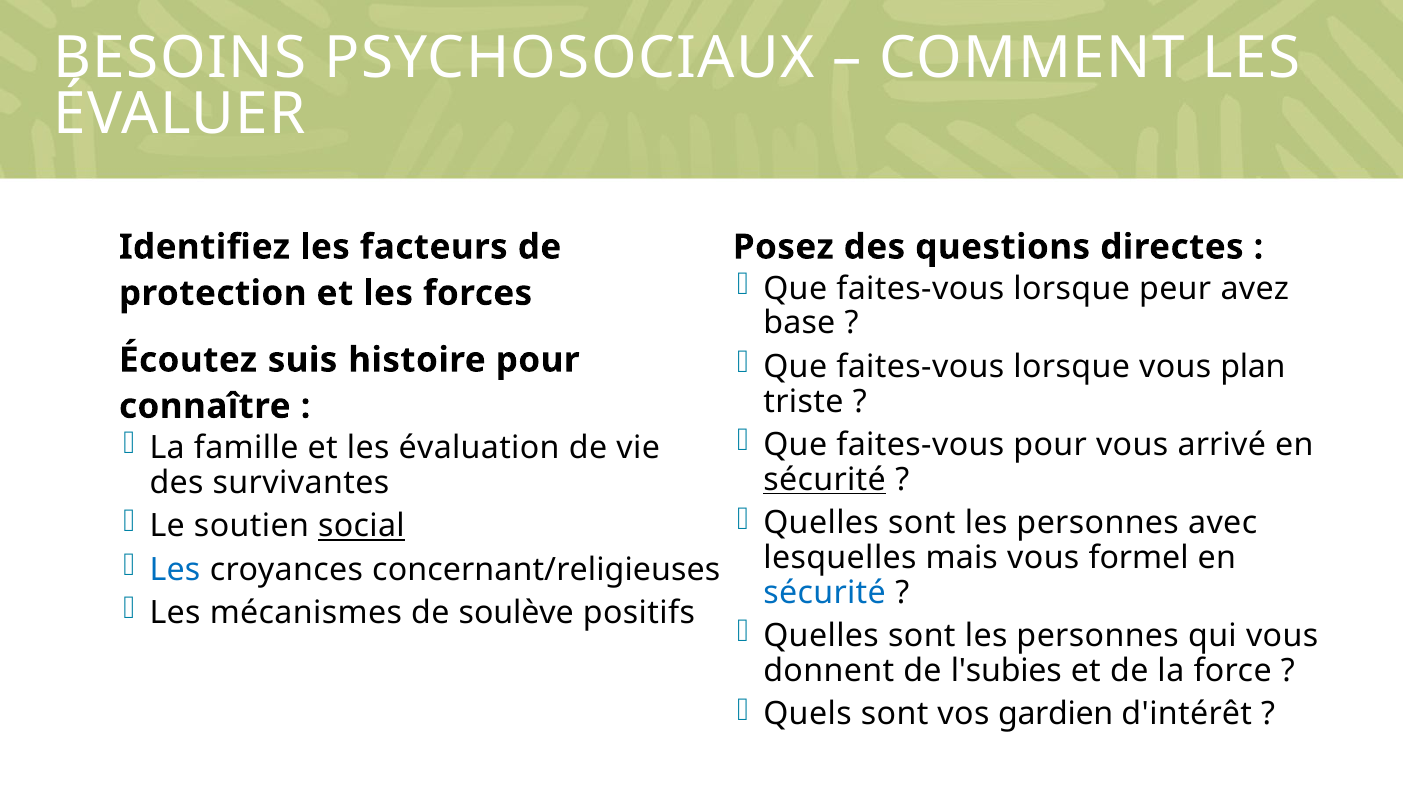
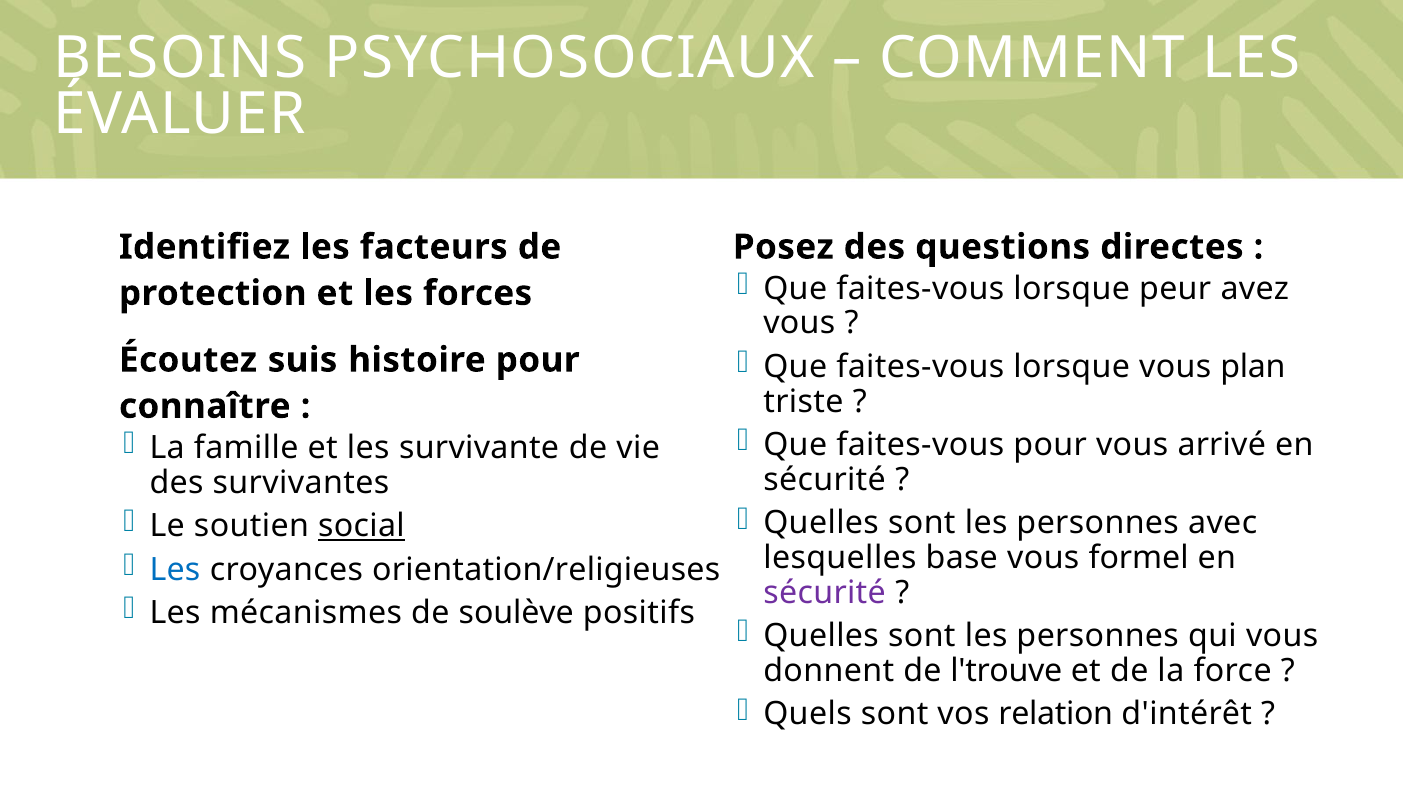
base: base -> vous (799, 323)
évaluation: évaluation -> survivante (479, 448)
sécurité underline: present -> none (825, 480)
mais: mais -> base (962, 558)
concernant/religieuses: concernant/religieuses -> orientation/religieuses (546, 570)
sécurité colour: blue -> purple (825, 593)
l'subies: l'subies -> l'trouve (1006, 671)
gardien: gardien -> relation (1056, 714)
